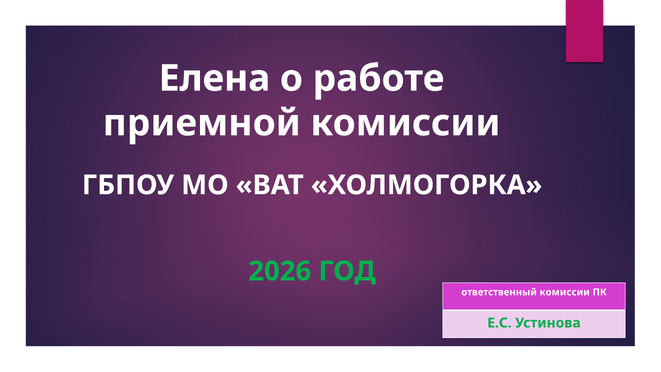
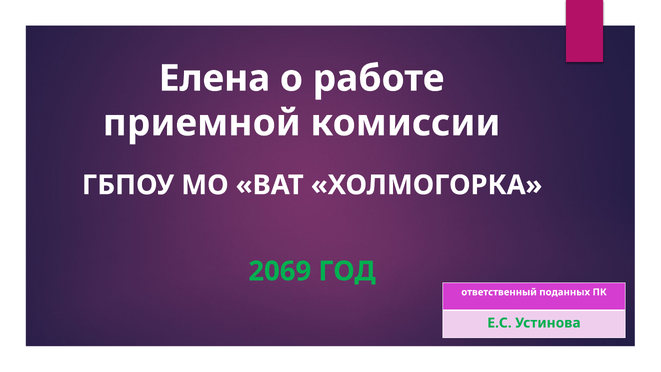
2026: 2026 -> 2069 (280, 271)
ответственный комиссии: комиссии -> поданных (565, 292)
